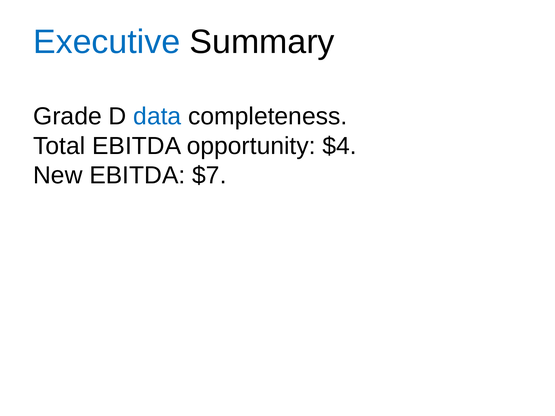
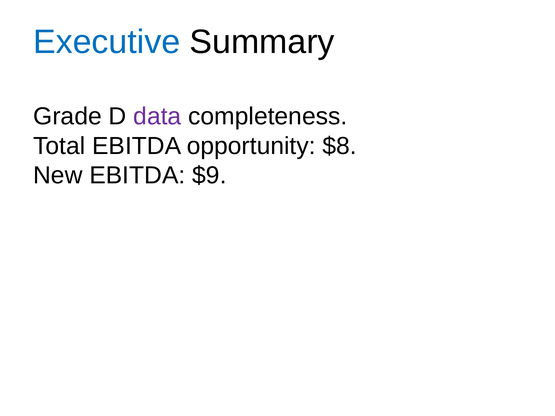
data colour: blue -> purple (157, 116)
$4: $4 -> $8 (340, 146)
$7: $7 -> $9 (209, 176)
